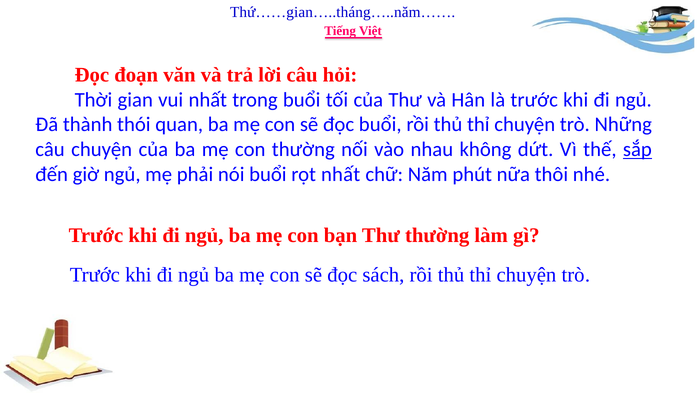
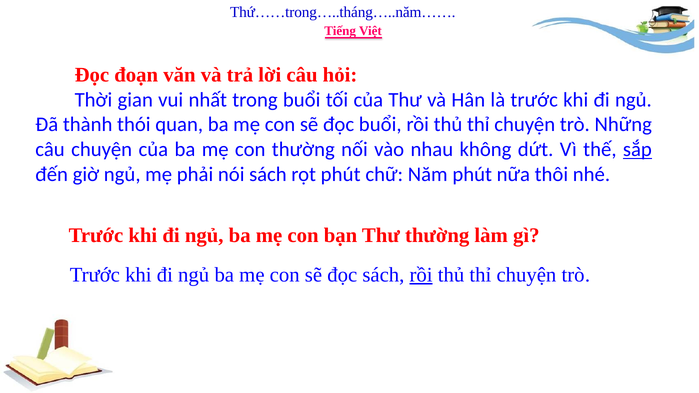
Thứ……gian…..tháng…..năm……: Thứ……gian…..tháng…..năm…… -> Thứ……trong…..tháng…..năm…… (343, 12)
nói buổi: buổi -> sách (268, 174)
rọt nhất: nhất -> phút (341, 174)
rồi underline: none -> present (421, 275)
